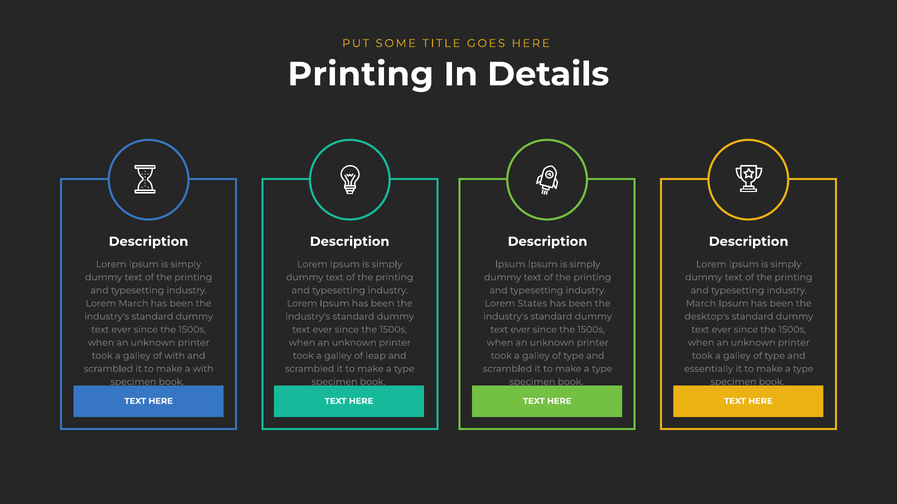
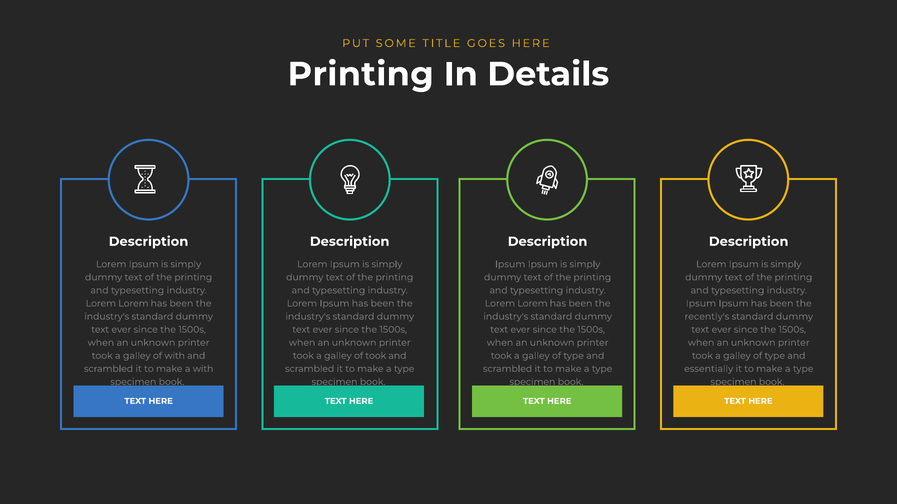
March: March -> Lorem (133, 304)
States: States -> Lorem (532, 304)
March: March -> Ipsum (701, 304)
desktop's: desktop's -> recently's (707, 317)
of leap: leap -> took (376, 356)
